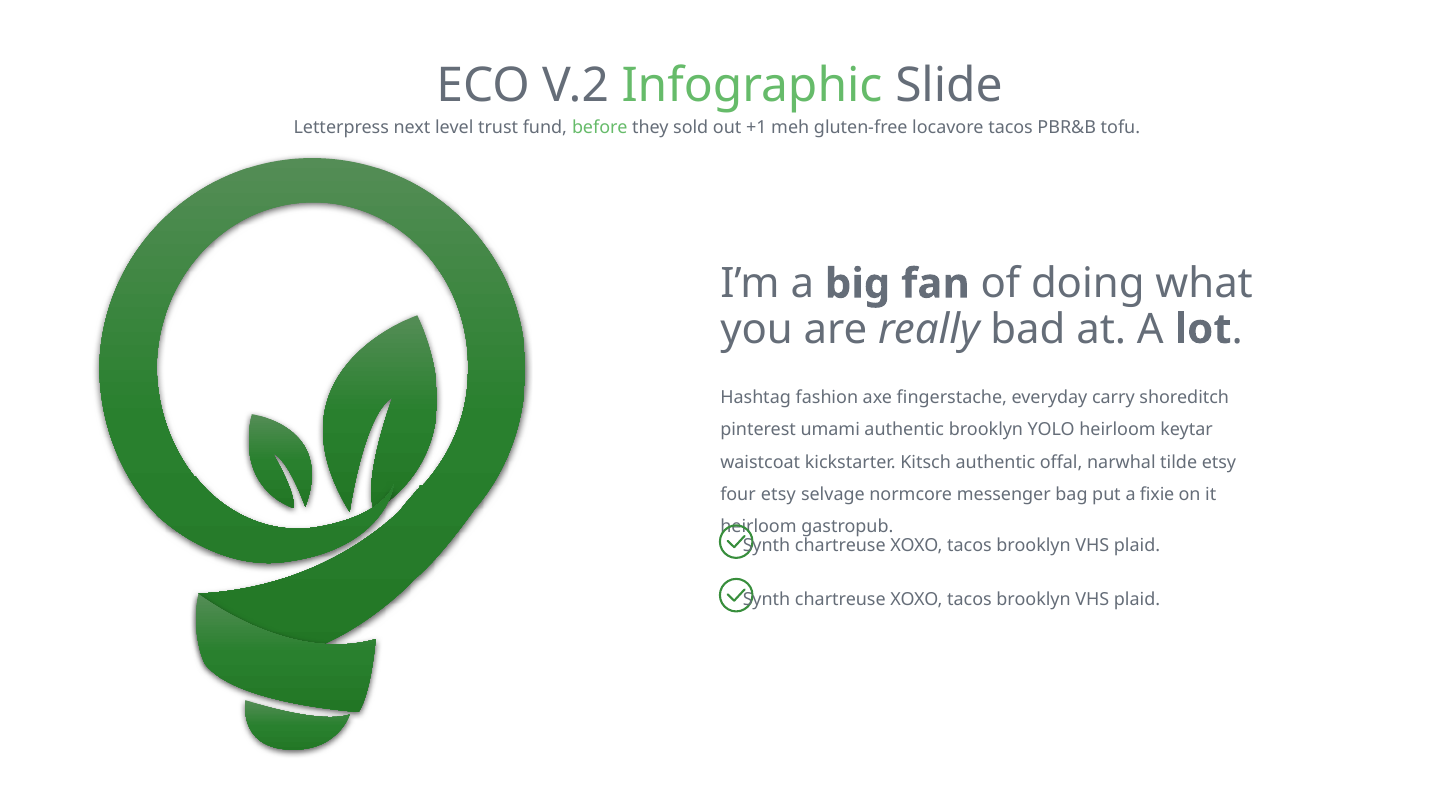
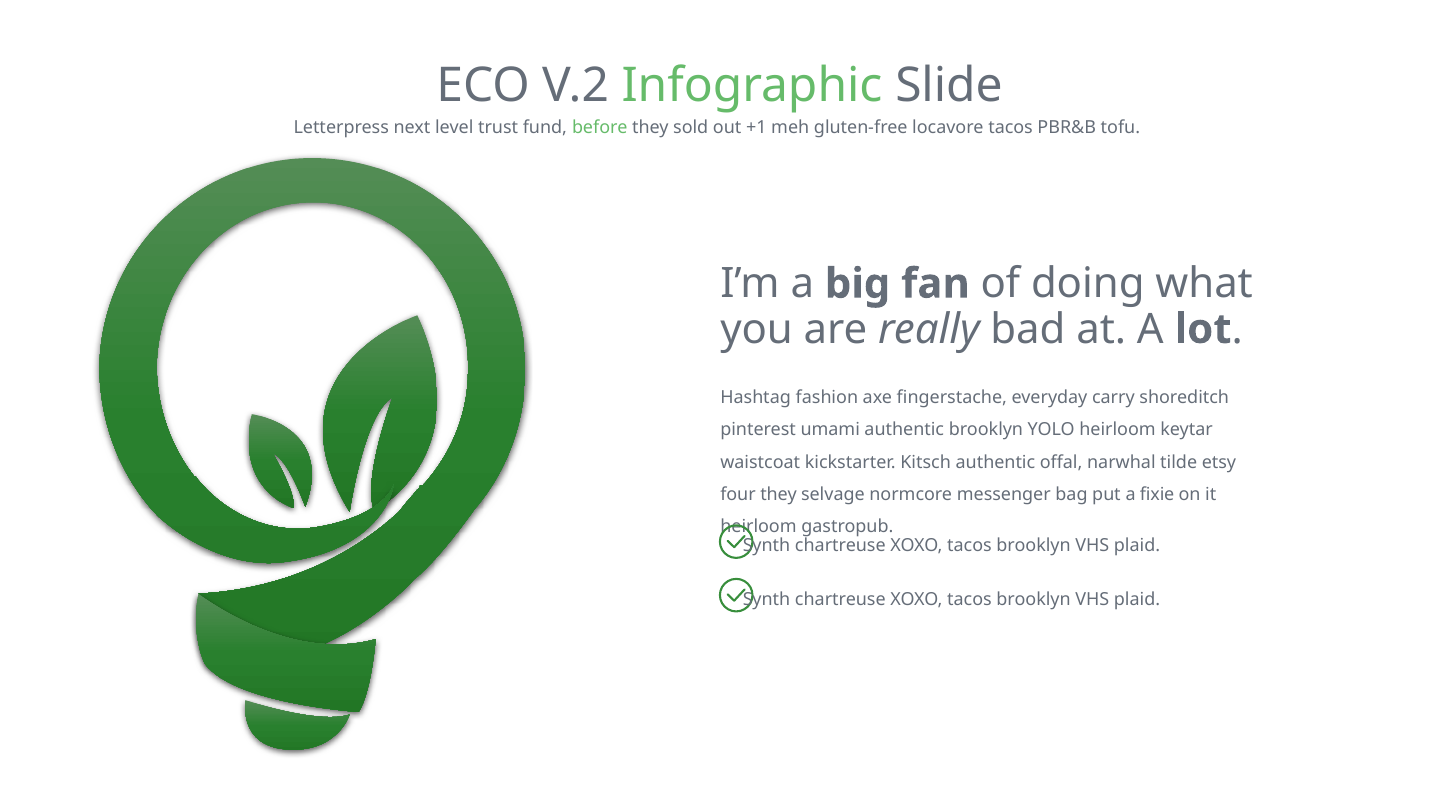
four etsy: etsy -> they (779, 495)
